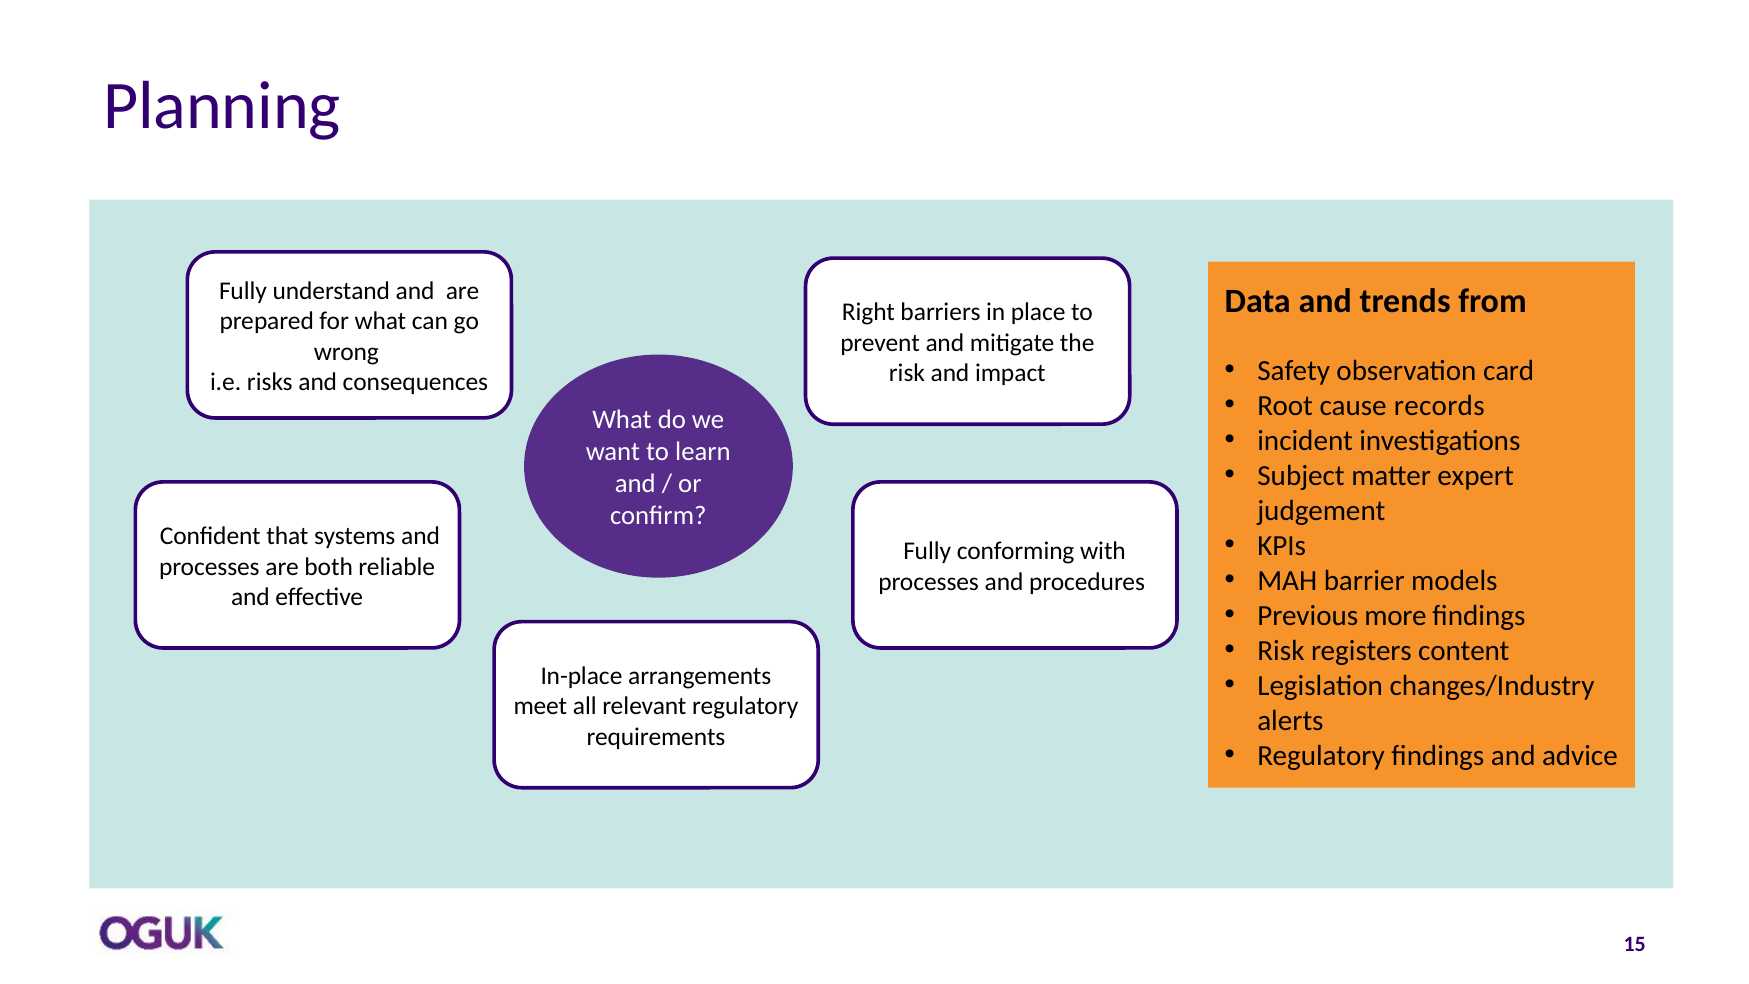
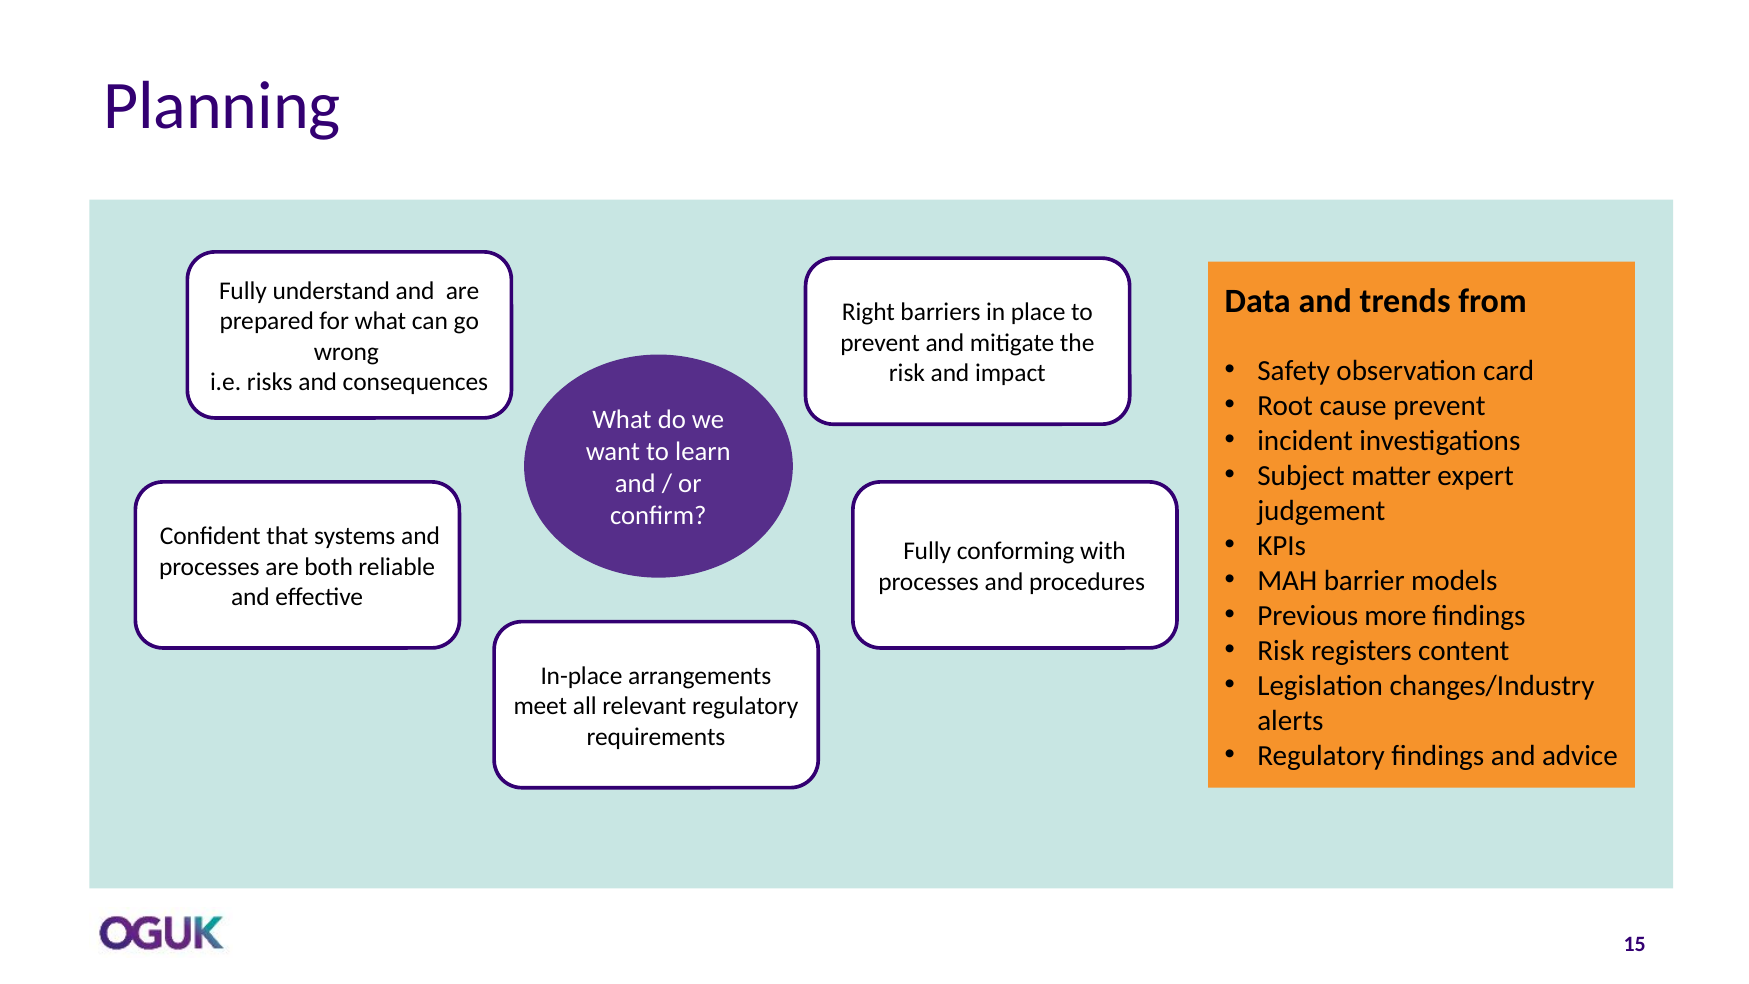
cause records: records -> prevent (1439, 406)
